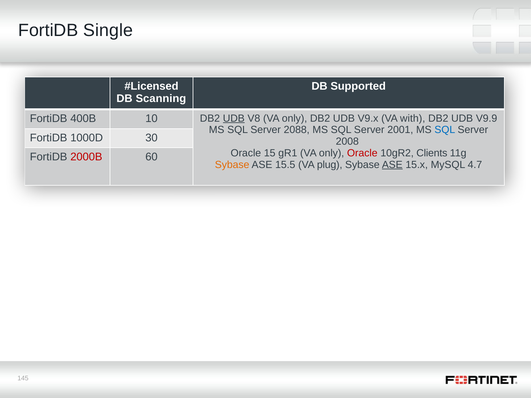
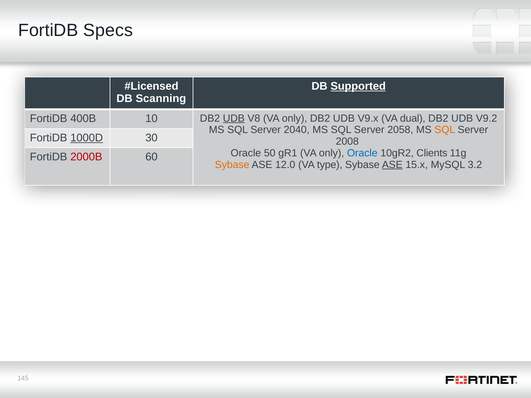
Single: Single -> Specs (108, 30)
Supported underline: none -> present (358, 86)
with: with -> dual (413, 118)
V9.9: V9.9 -> V9.2 (487, 118)
2088: 2088 -> 2040 (297, 130)
2001: 2001 -> 2058 (400, 130)
SQL colour: blue -> orange (445, 130)
1000D underline: none -> present (87, 138)
15: 15 -> 50 (270, 153)
Oracle colour: red -> blue (362, 153)
15.5: 15.5 -> 12.0 (285, 165)
plug: plug -> type (330, 165)
4.7: 4.7 -> 3.2 (475, 165)
